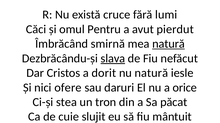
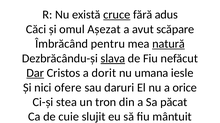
cruce underline: none -> present (117, 15)
lumi: lumi -> adus (166, 15)
Pentru: Pentru -> Așezat (104, 29)
pierdut: pierdut -> scăpare (175, 29)
smirnă: smirnă -> pentru (108, 44)
Dar underline: none -> present (35, 73)
nu natură: natură -> umana (151, 73)
